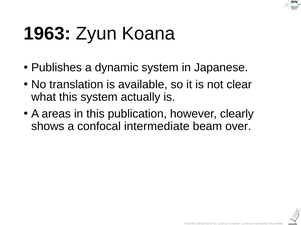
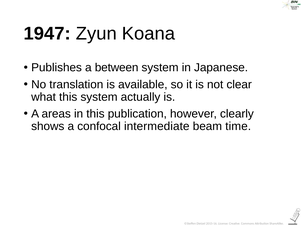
1963: 1963 -> 1947 (47, 34)
dynamic: dynamic -> between (117, 68)
over: over -> time (238, 127)
